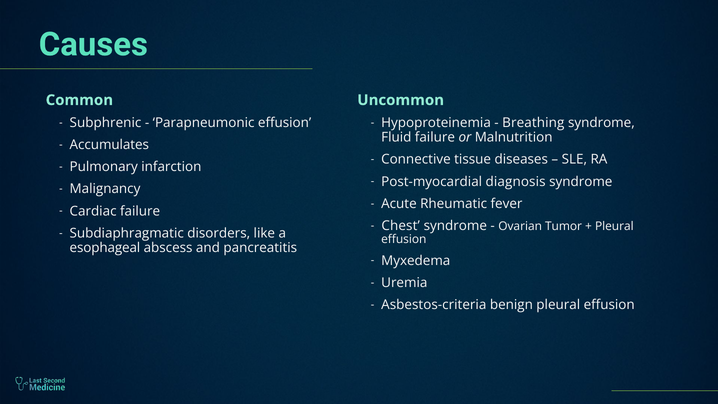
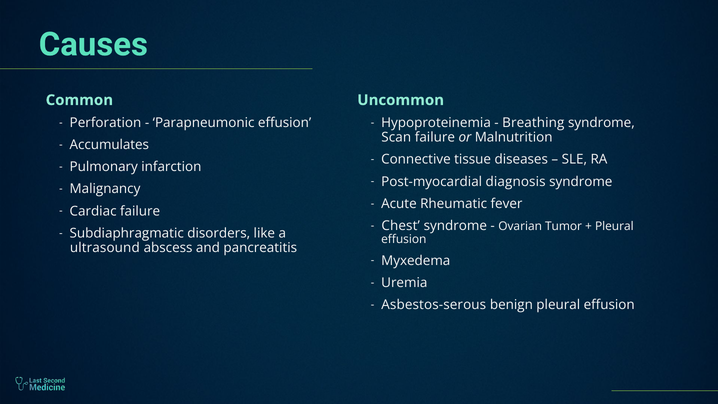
Subphrenic: Subphrenic -> Perforation (105, 123)
Fluid: Fluid -> Scan (396, 137)
esophageal: esophageal -> ultrasound (105, 248)
Asbestos-criteria: Asbestos-criteria -> Asbestos-serous (434, 305)
